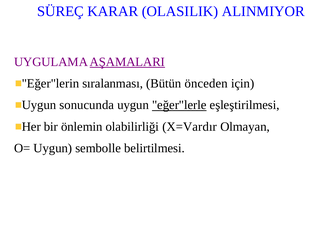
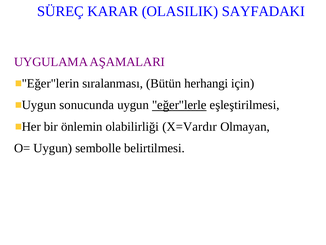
ALINMIYOR: ALINMIYOR -> SAYFADAKI (263, 11)
AŞAMALARI underline: present -> none (127, 62)
önceden: önceden -> herhangi (206, 83)
